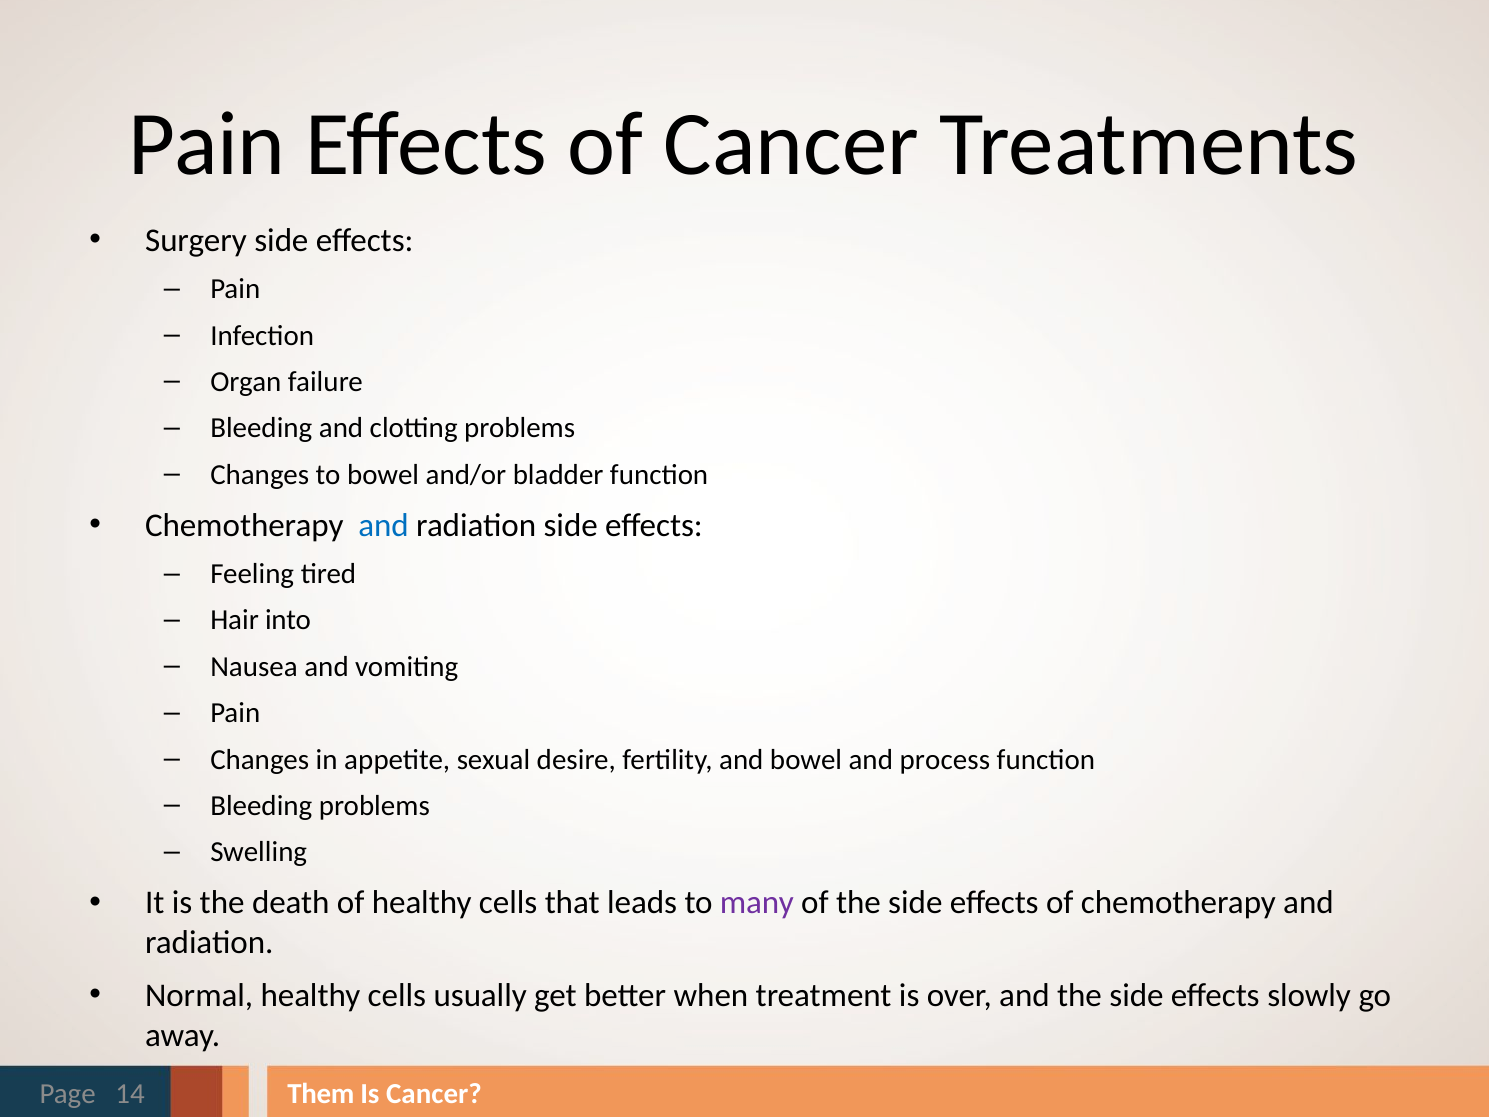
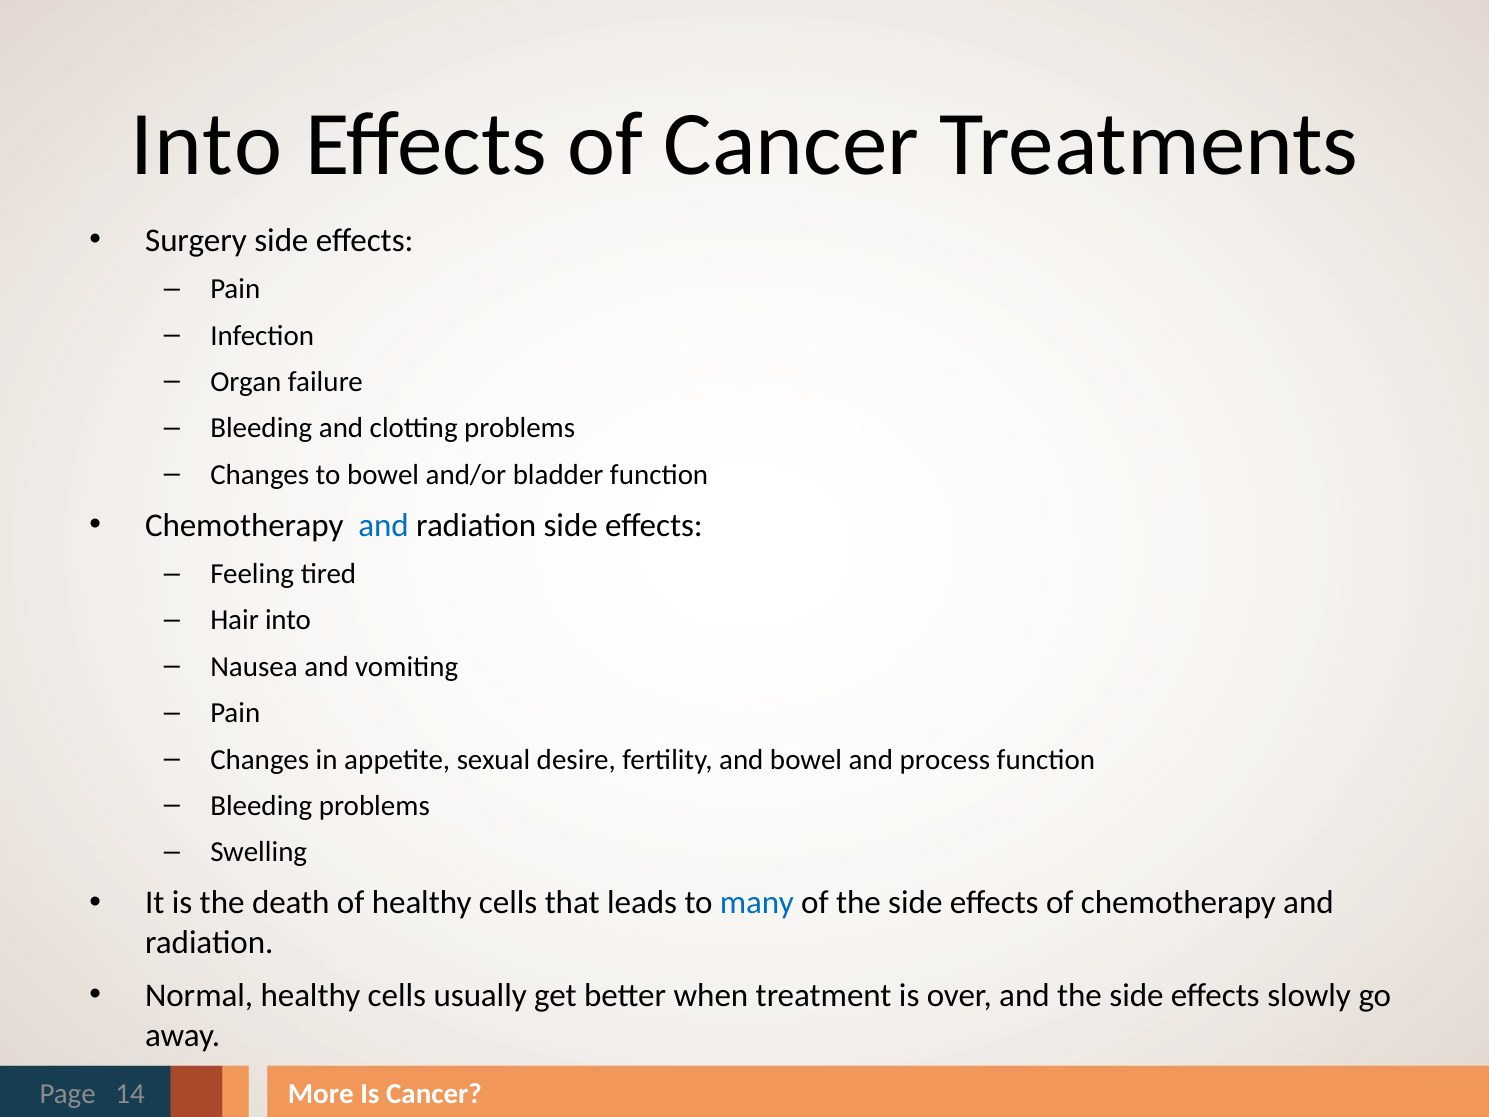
Pain: Pain -> Into (206, 144)
many colour: purple -> blue (757, 903)
Them: Them -> More (321, 1094)
